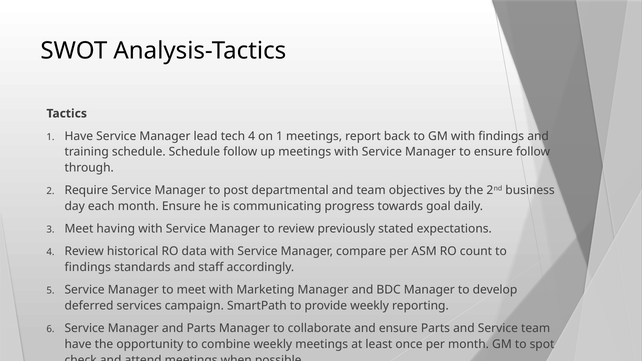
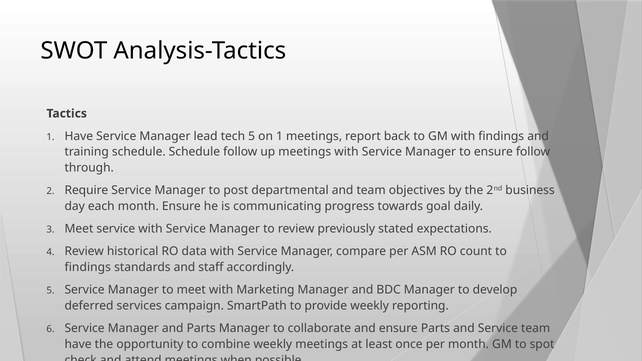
tech 4: 4 -> 5 (252, 136)
Meet having: having -> service (116, 229)
